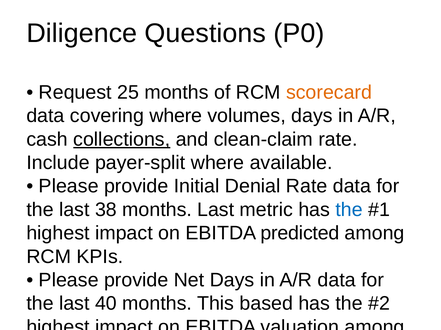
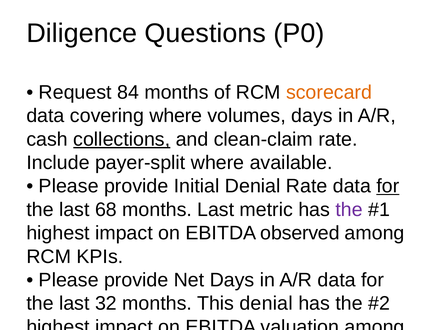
25: 25 -> 84 (128, 92)
for underline: none -> present (388, 187)
38: 38 -> 68 (106, 210)
the colour: blue -> purple (349, 210)
predicted: predicted -> observed (300, 234)
40: 40 -> 32 (106, 304)
This based: based -> denial (266, 304)
